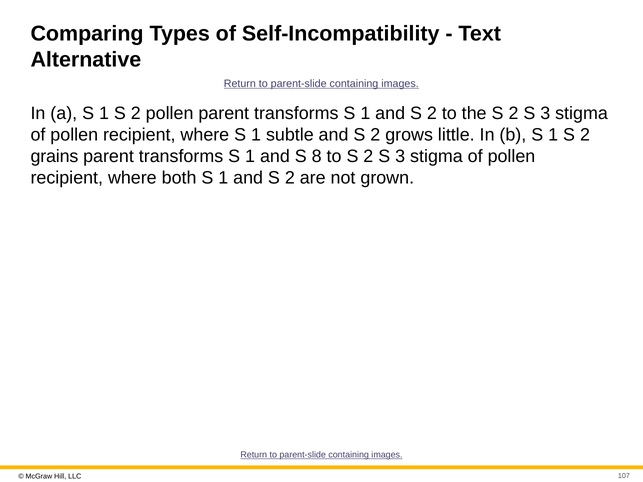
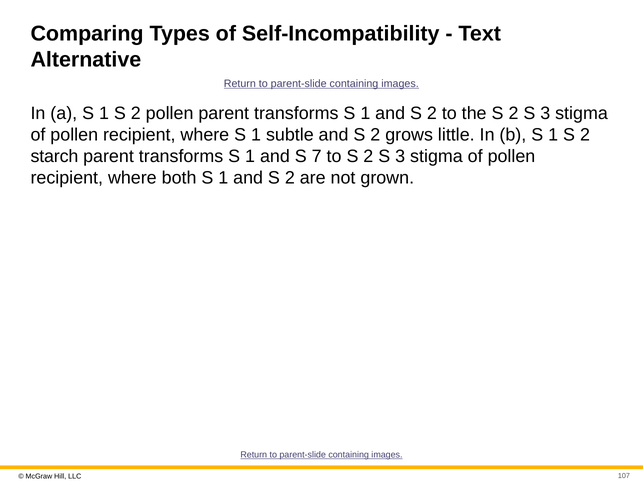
grains: grains -> starch (54, 156)
8: 8 -> 7 (317, 156)
